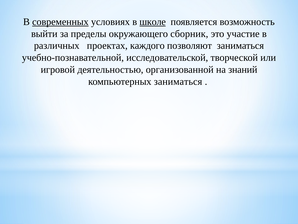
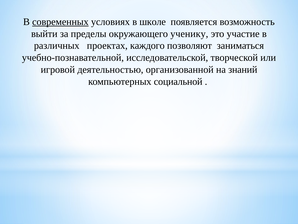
школе underline: present -> none (153, 22)
сборник: сборник -> ученику (189, 34)
компьютерных заниматься: заниматься -> социальной (178, 81)
